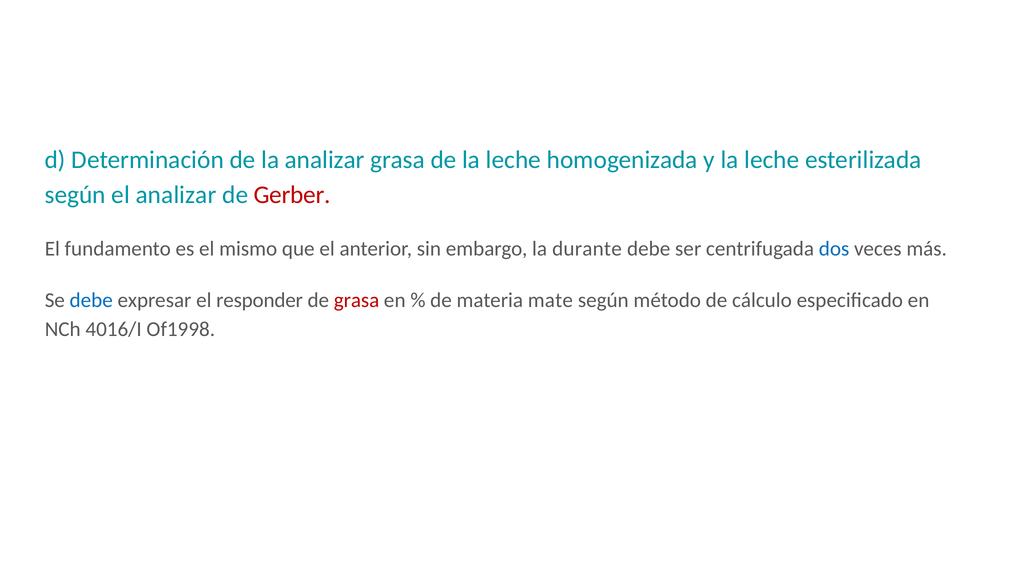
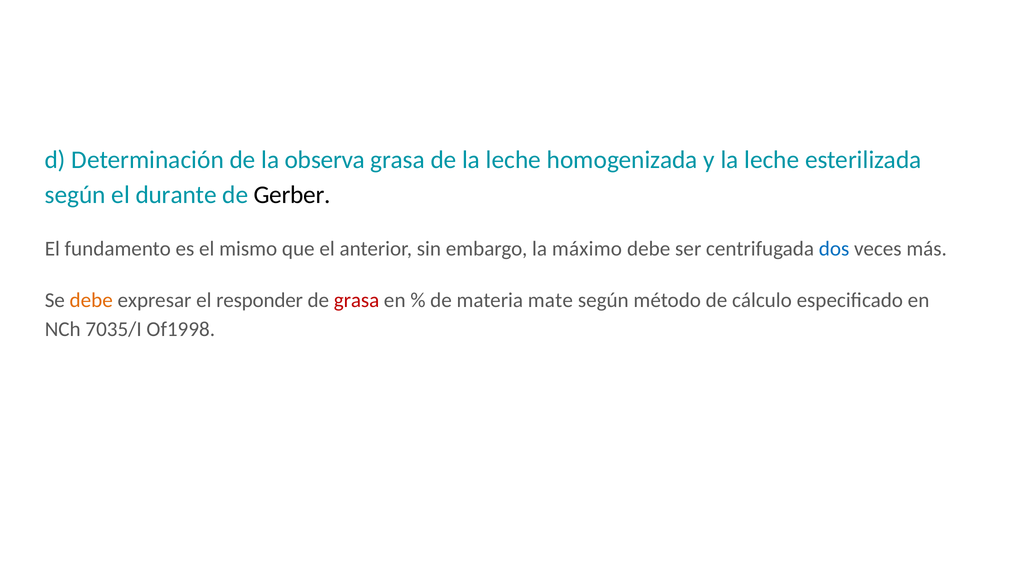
la analizar: analizar -> observa (325, 160)
el analizar: analizar -> durante (176, 195)
Gerber colour: red -> black (292, 195)
durante: durante -> máximo (587, 249)
debe colour: blue -> orange (91, 300)
4016/I: 4016/I -> 7035/I (114, 329)
